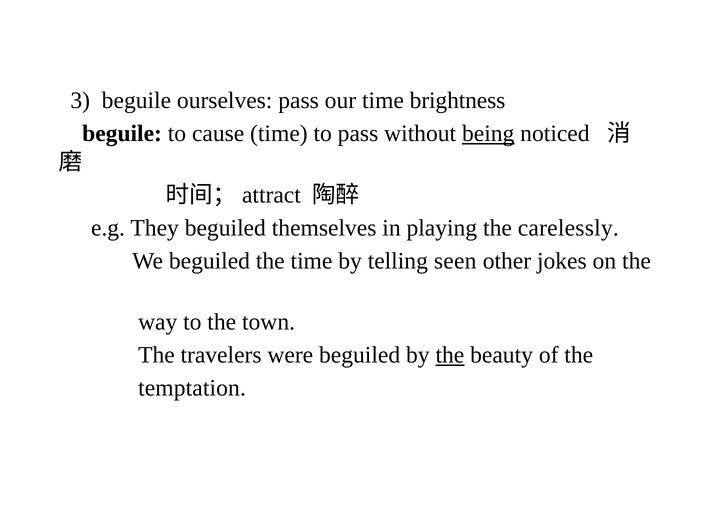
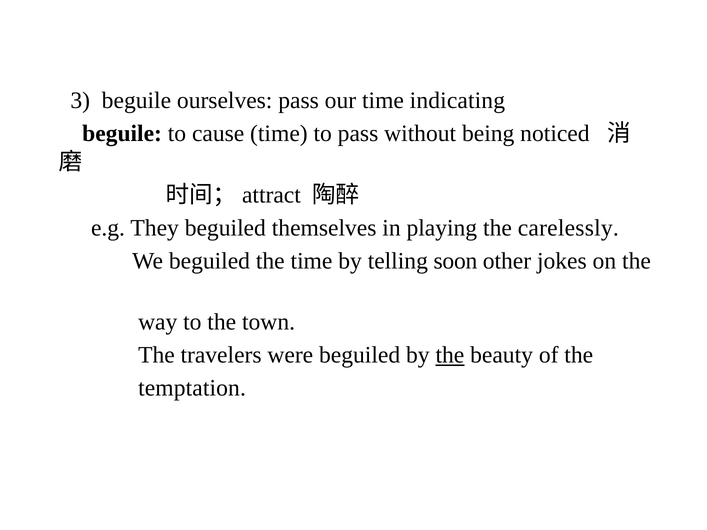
brightness: brightness -> indicating (457, 101)
being underline: present -> none (488, 134)
seen: seen -> soon (455, 261)
